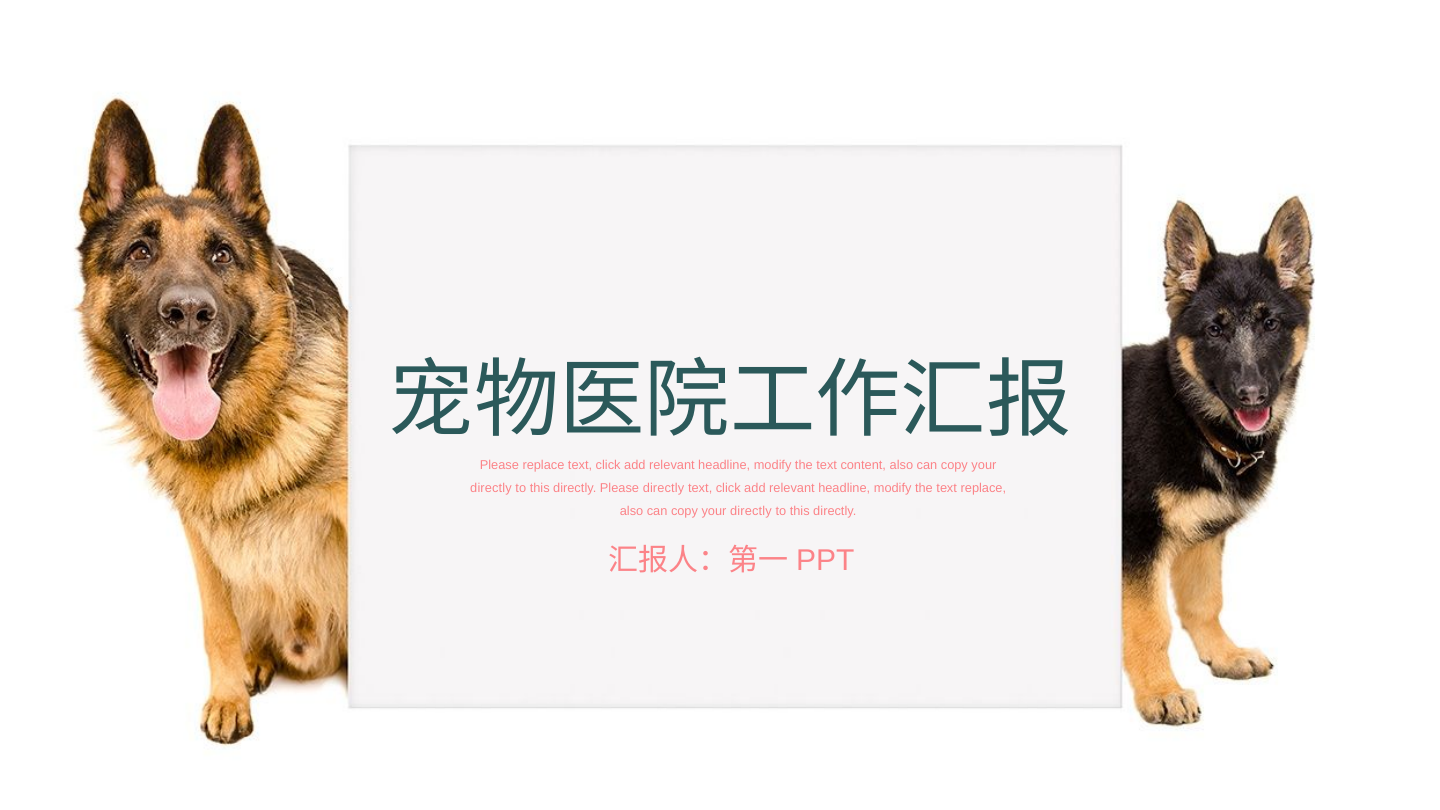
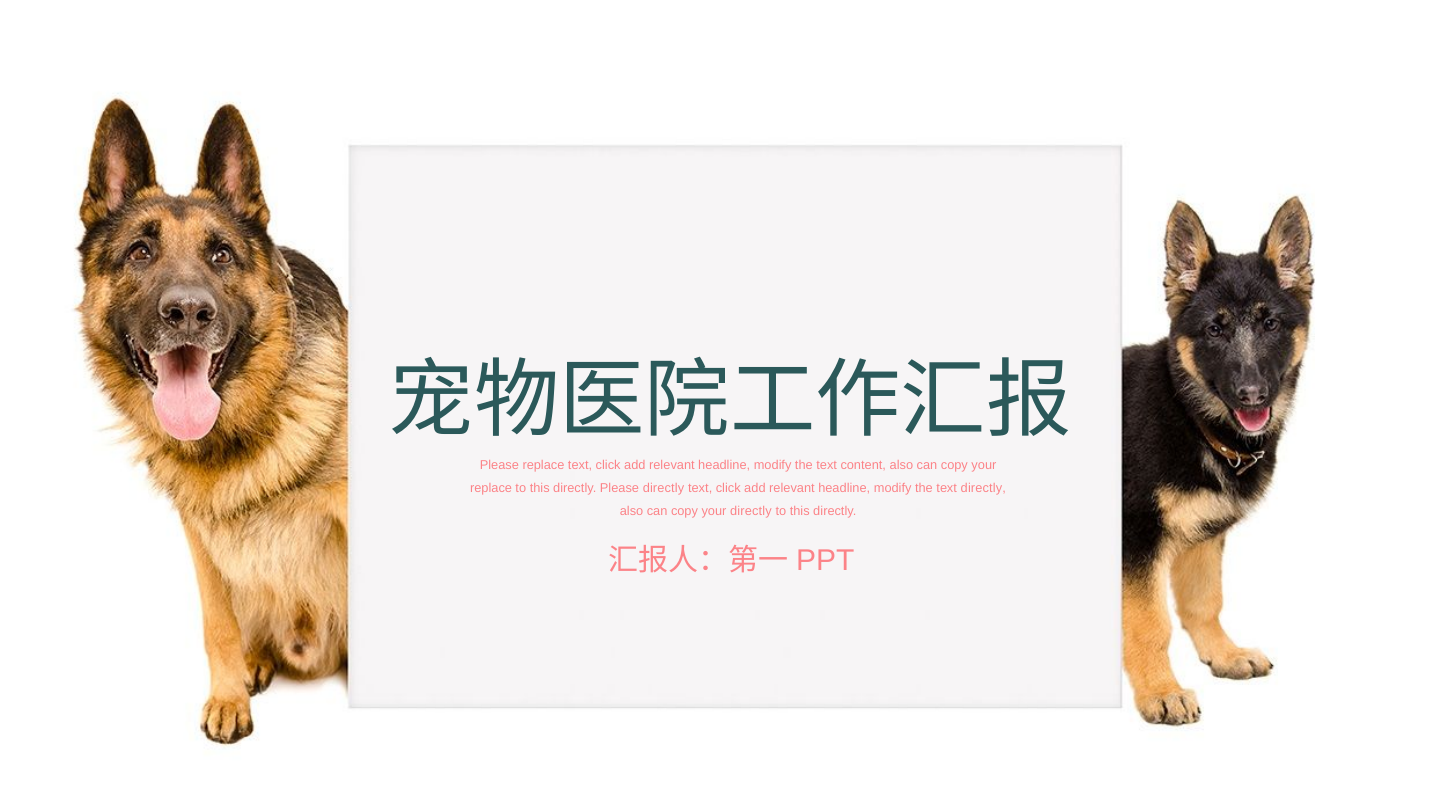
directly: directly -> replace (491, 488)
text replace: replace -> directly (983, 488)
